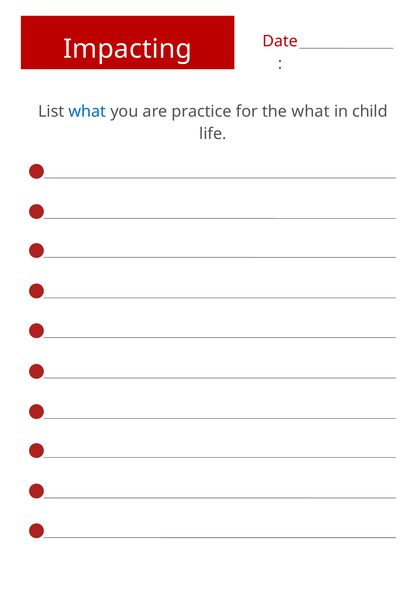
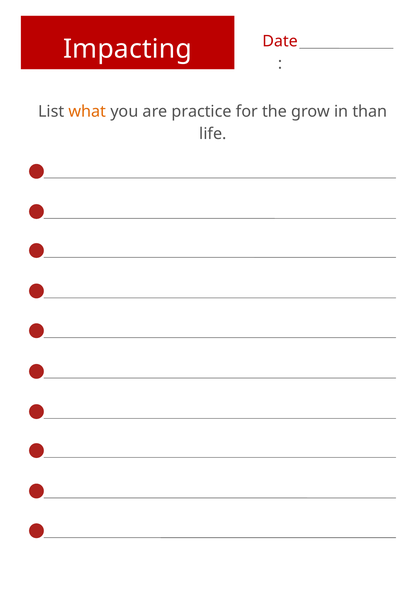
what colour: blue -> orange (87, 112)
the what: what -> grow (311, 112)
child: child -> than (370, 112)
